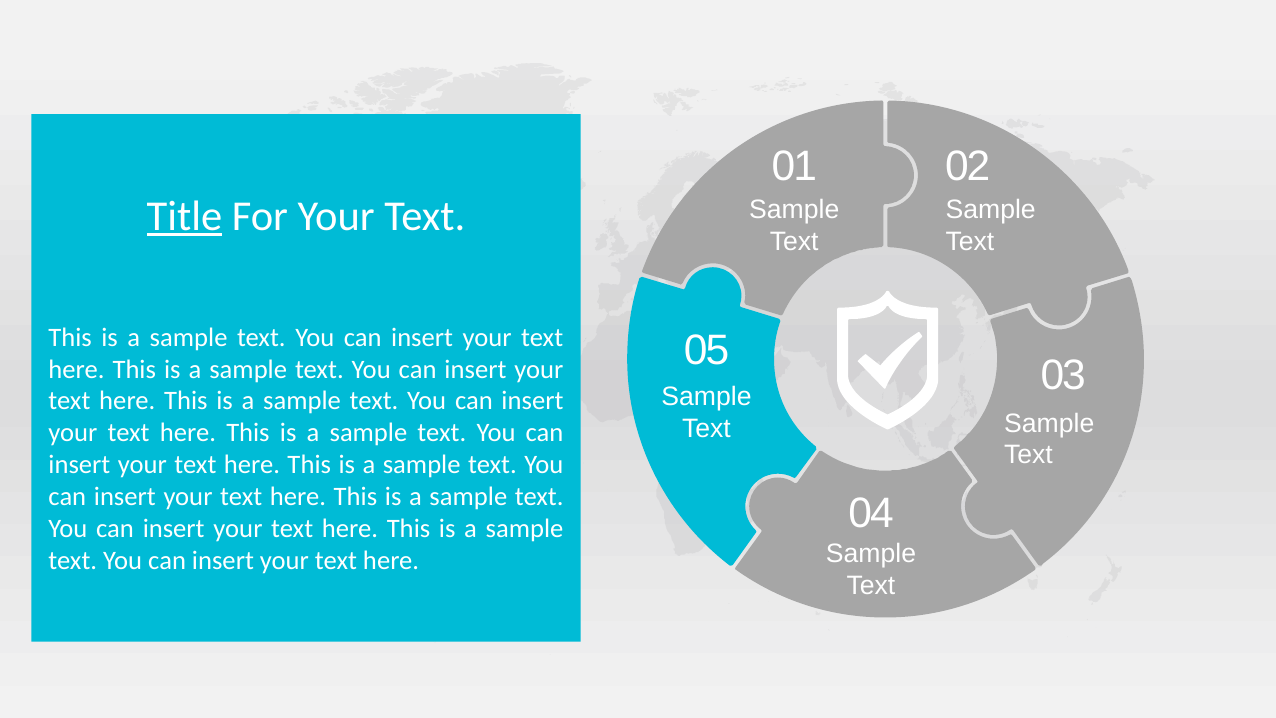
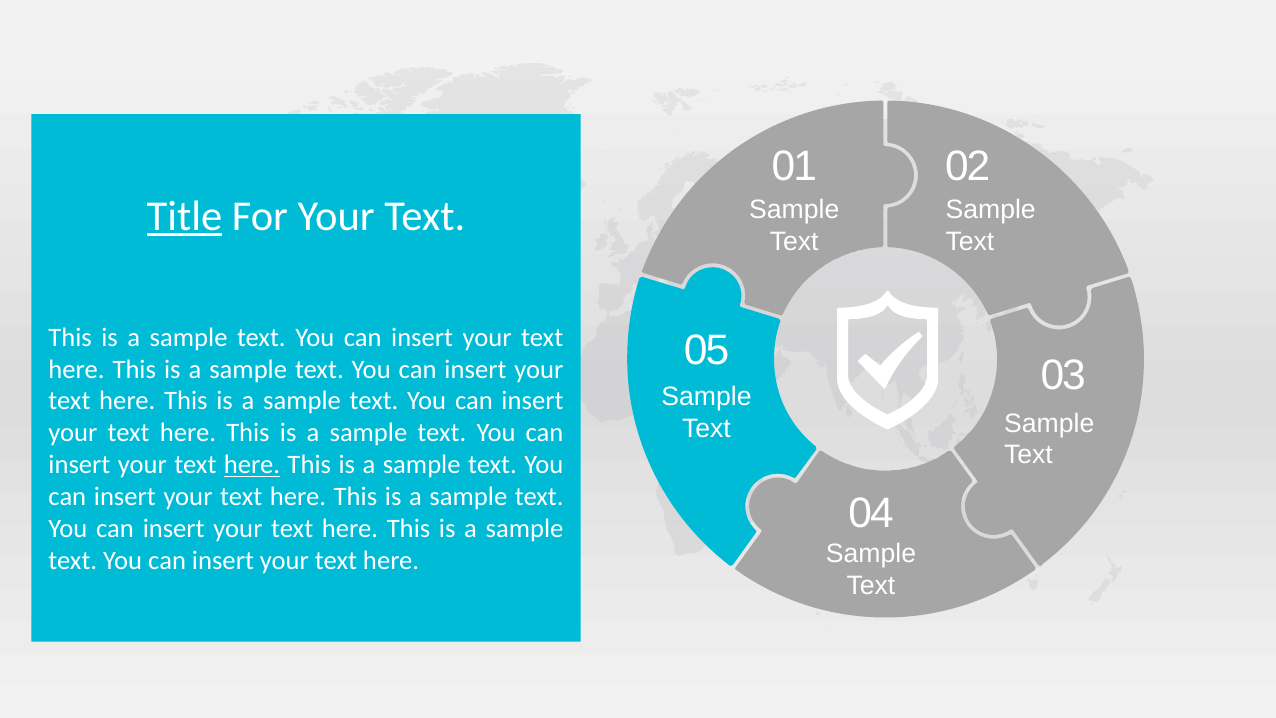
here underline: none -> present (252, 465)
